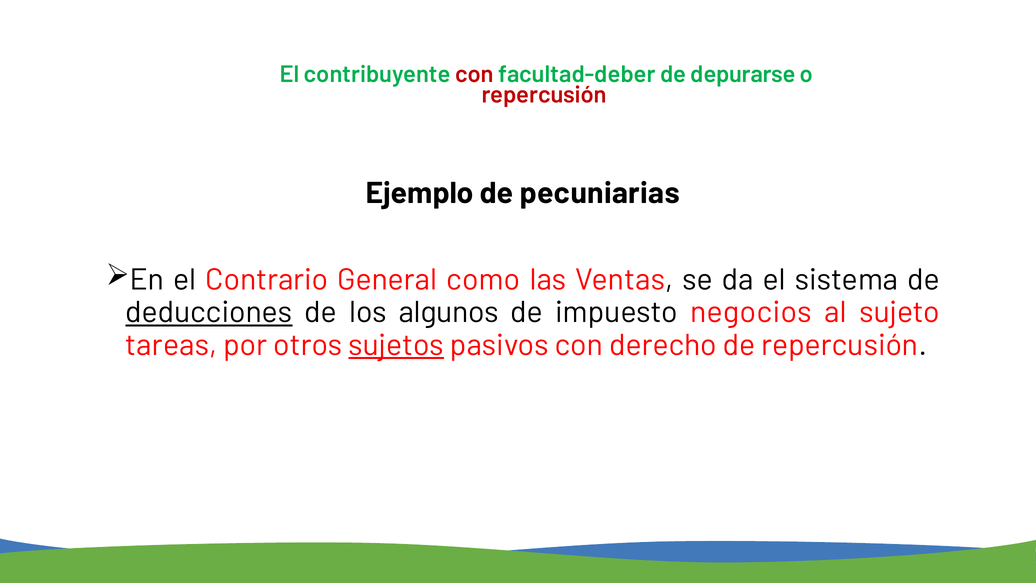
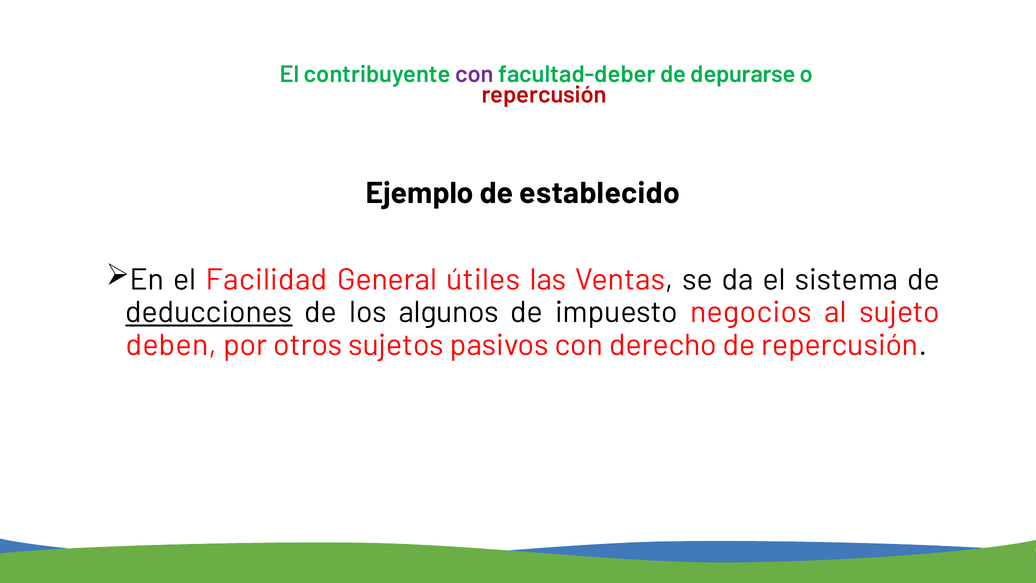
con colour: red -> purple (474, 74)
pecuniarias: pecuniarias -> establecido (600, 193)
Contrario: Contrario -> Facilidad (267, 280)
como: como -> útiles (483, 280)
tareas: tareas -> deben (171, 345)
sujetos underline: present -> none (396, 345)
